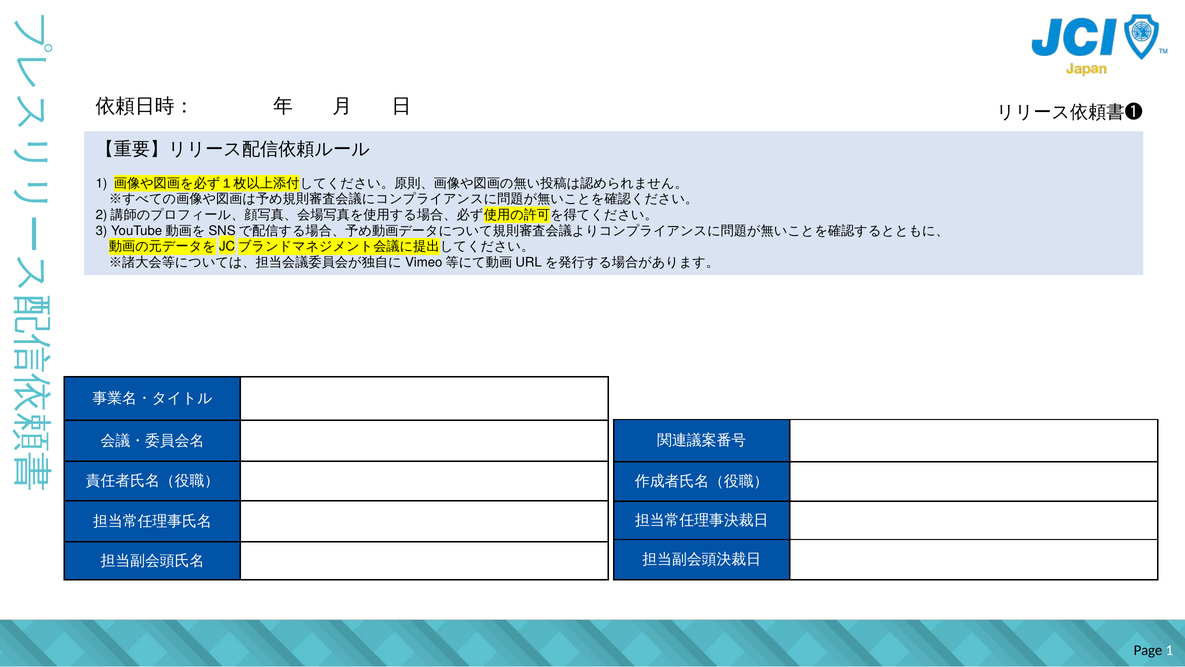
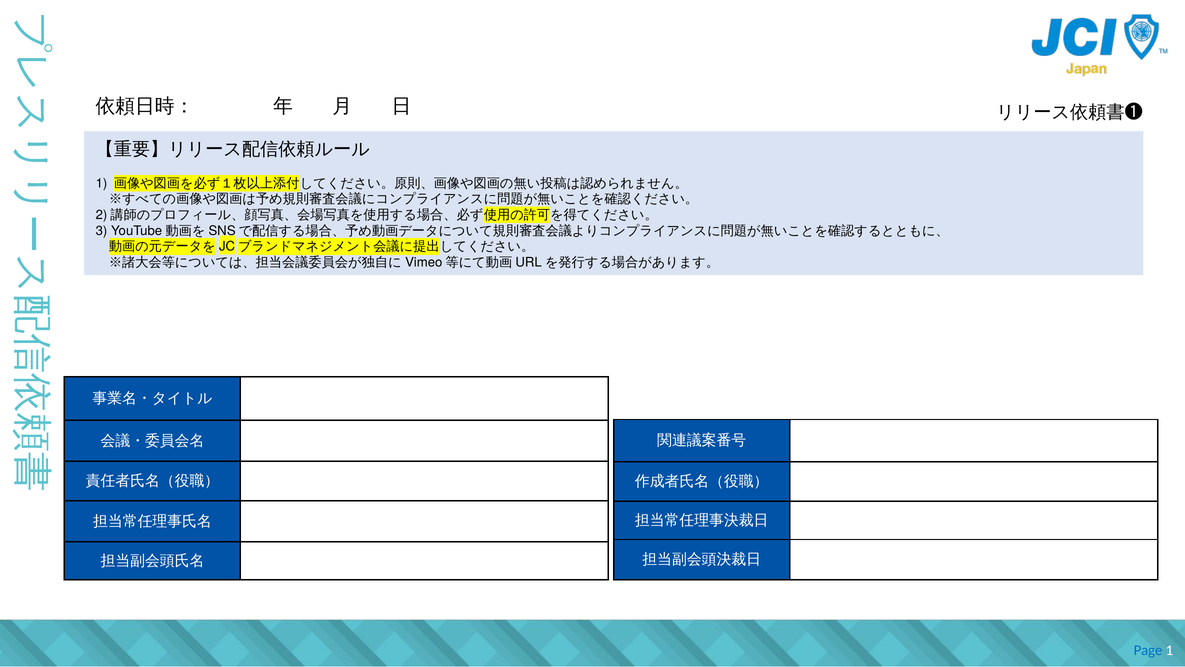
Page colour: black -> blue (1148, 650)
